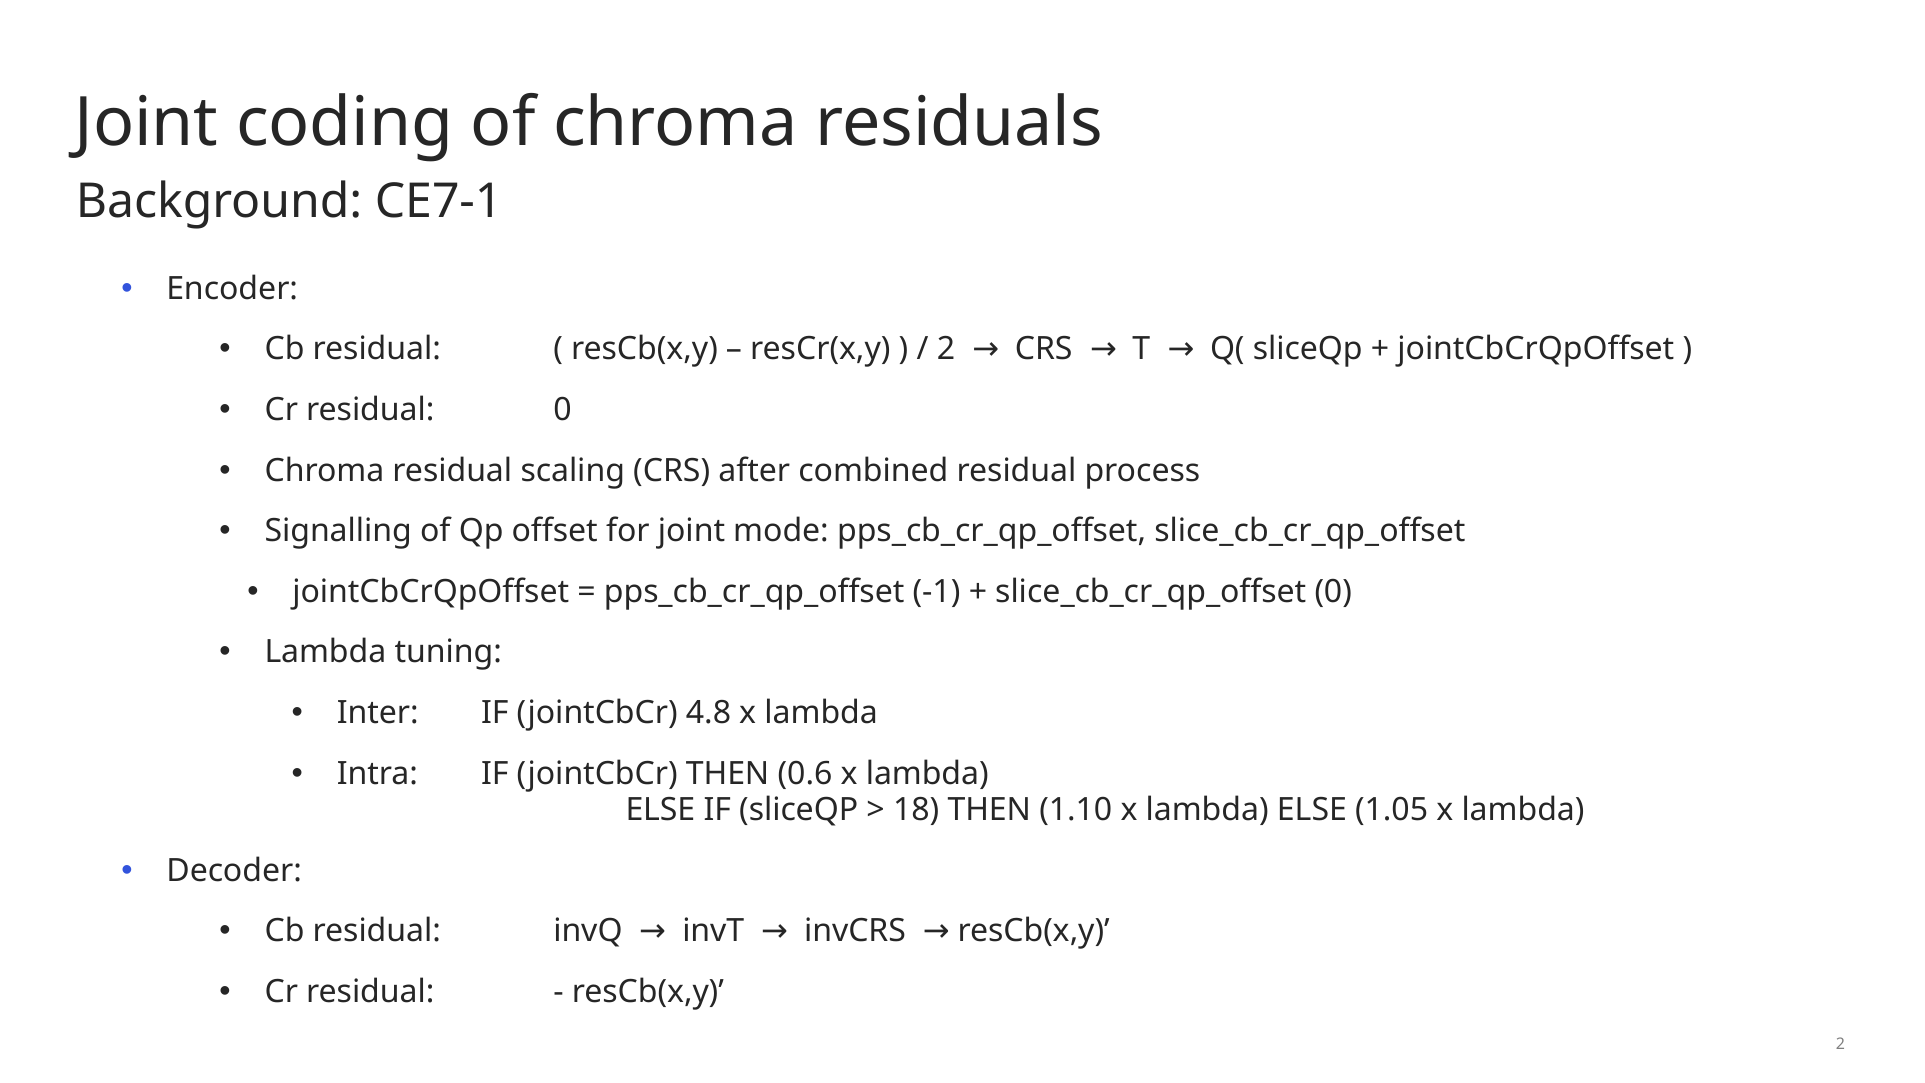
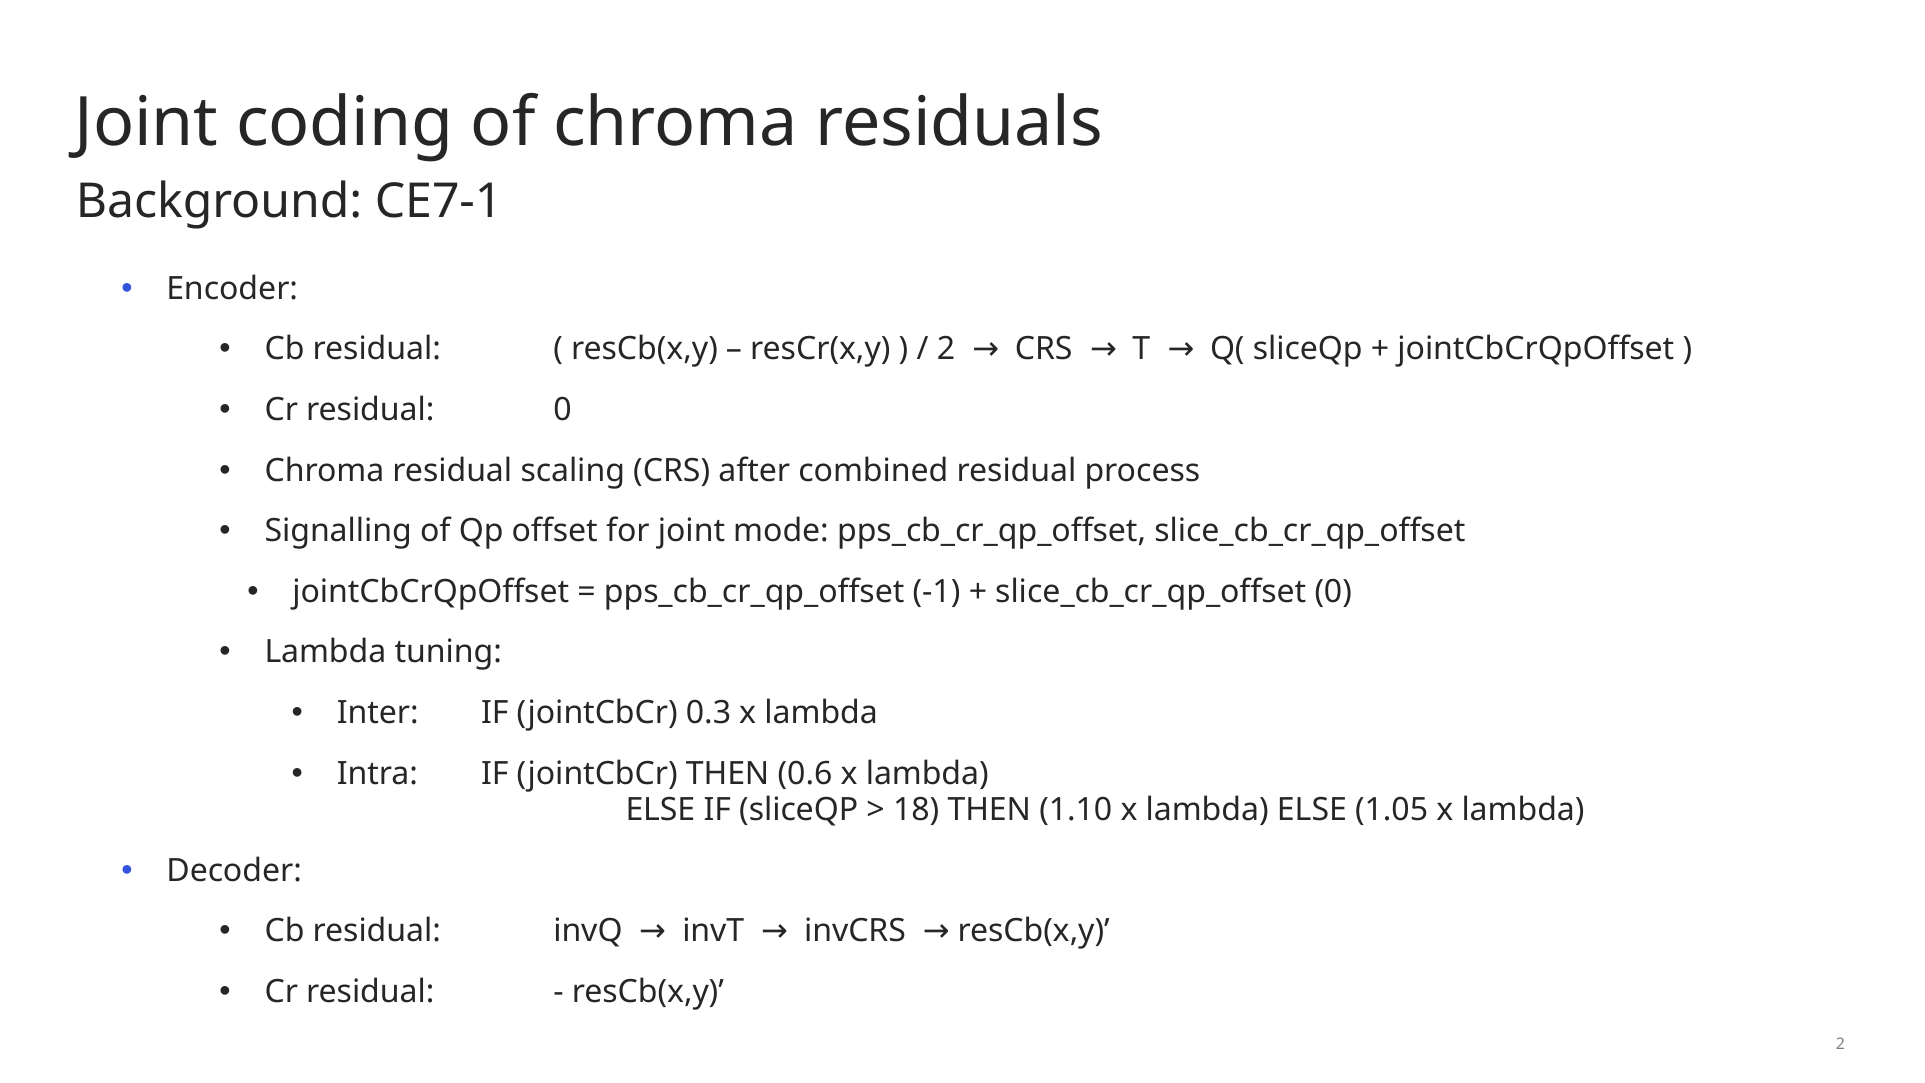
4.8: 4.8 -> 0.3 (709, 713)
